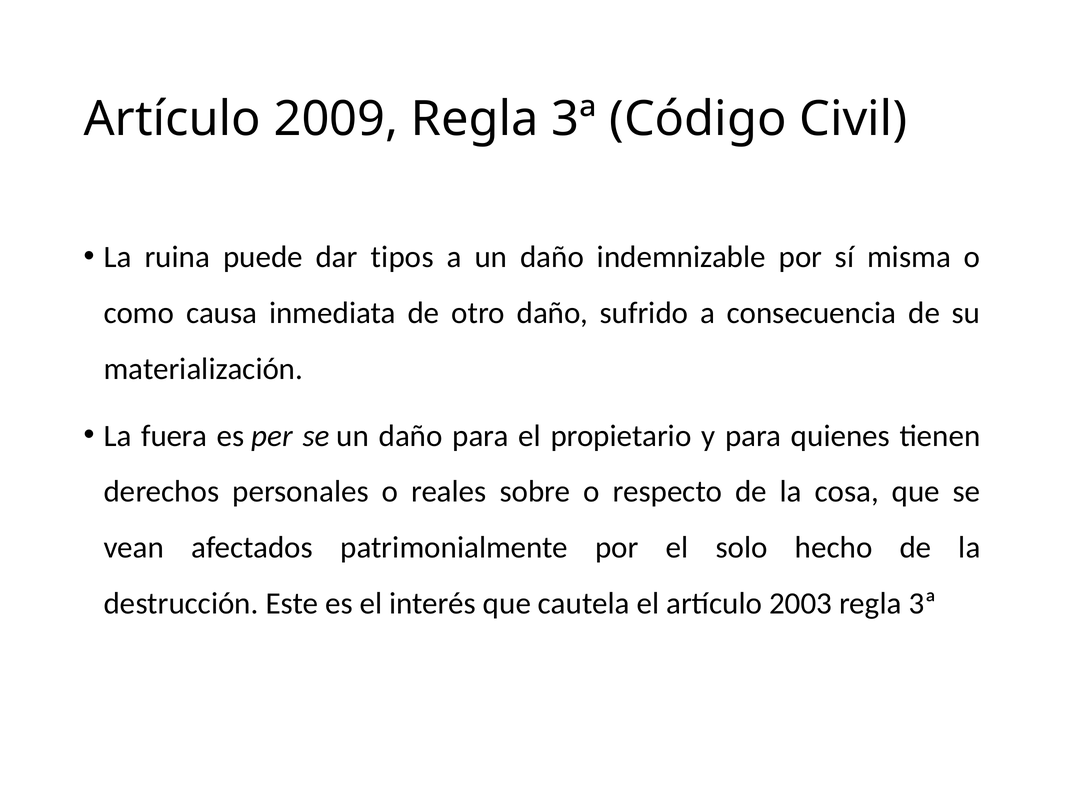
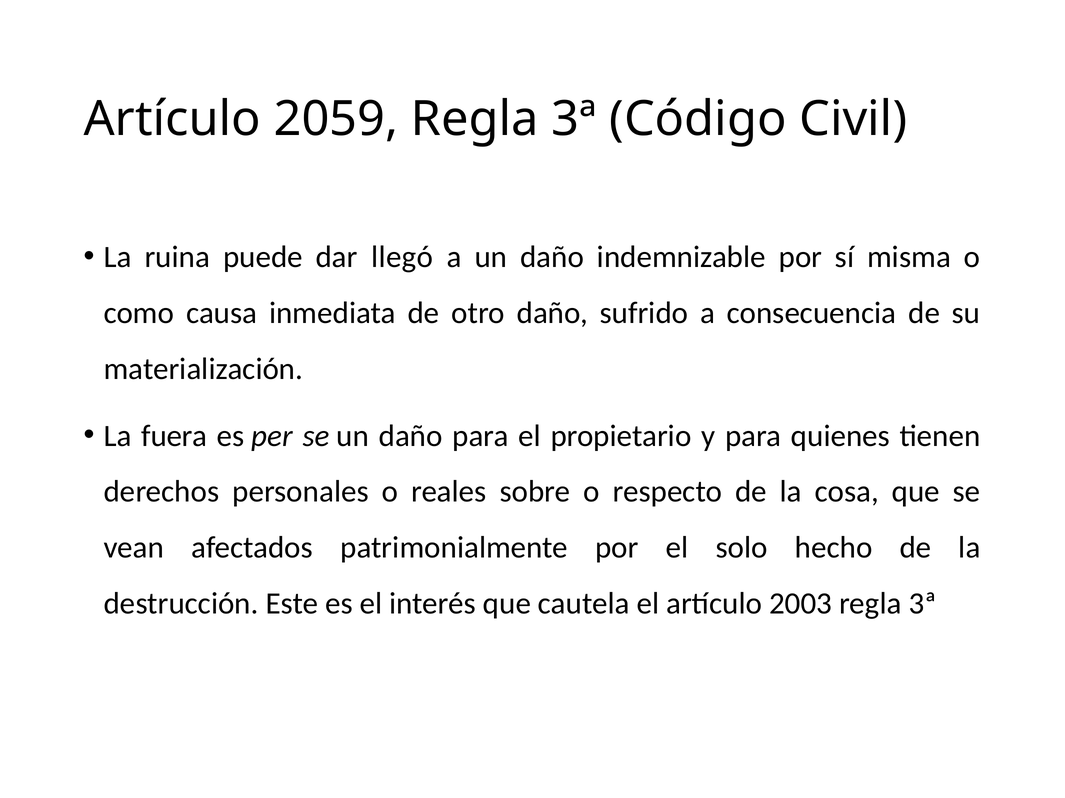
2009: 2009 -> 2059 (336, 119)
tipos: tipos -> llegó (402, 257)
